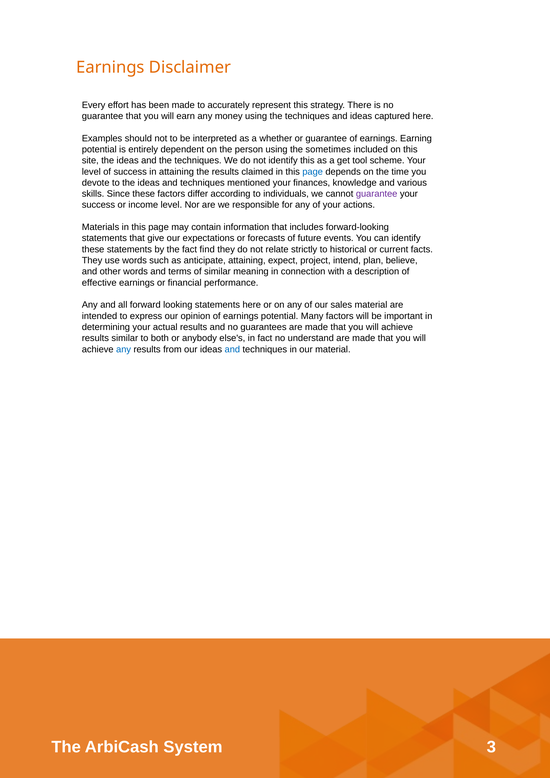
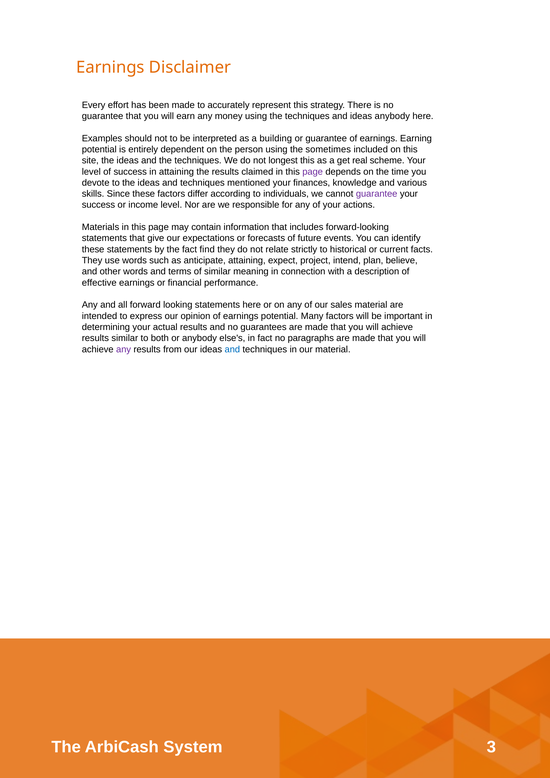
ideas captured: captured -> anybody (392, 116)
whether: whether -> building (276, 138)
not identify: identify -> longest (283, 161)
tool: tool -> real (360, 161)
page colour: blue -> purple (313, 172)
understand: understand -> paragraphs (311, 338)
any colour: blue -> purple (124, 349)
